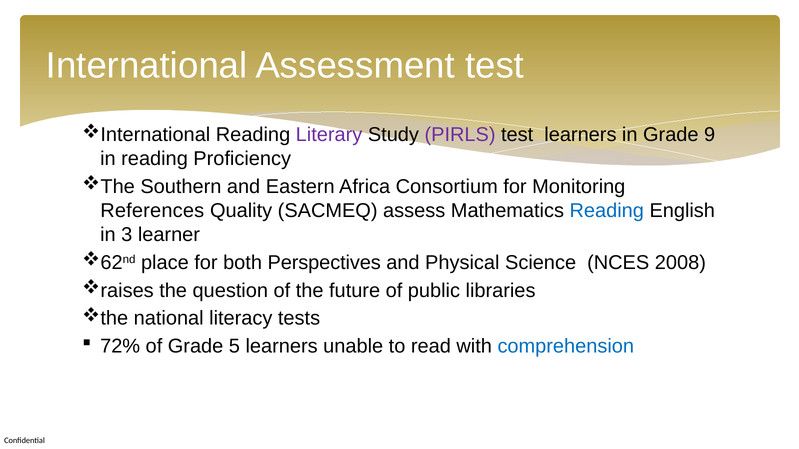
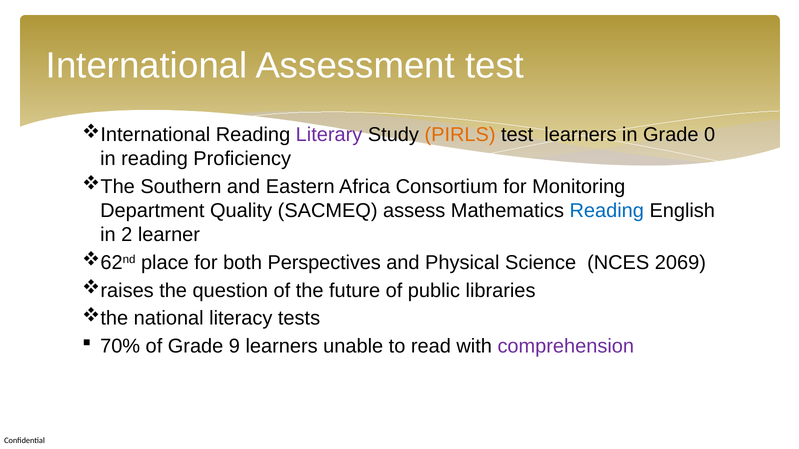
PIRLS colour: purple -> orange (460, 135)
9: 9 -> 0 (710, 135)
References: References -> Department (152, 211)
3: 3 -> 2 (127, 235)
2008: 2008 -> 2069 (680, 263)
72%: 72% -> 70% (120, 347)
5: 5 -> 9 (234, 347)
comprehension colour: blue -> purple (566, 347)
